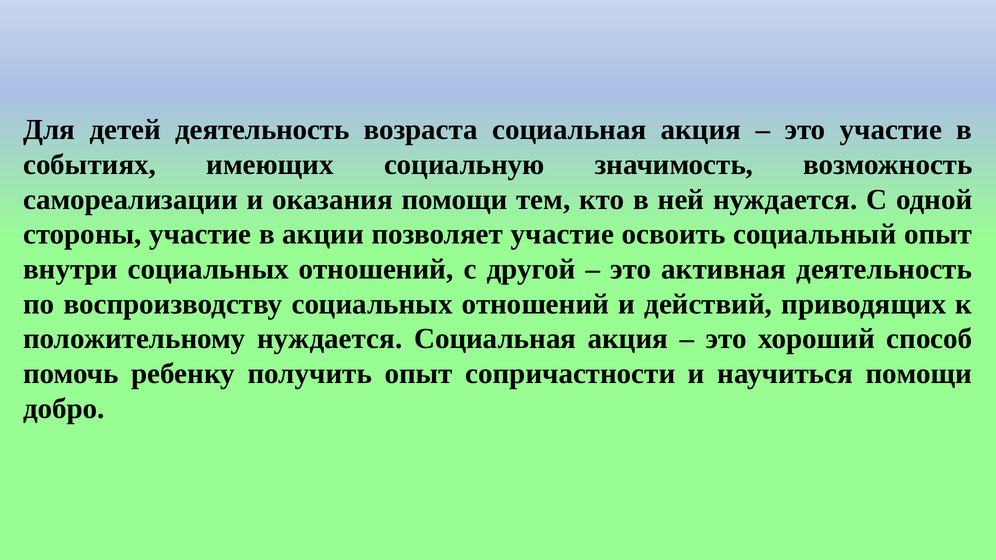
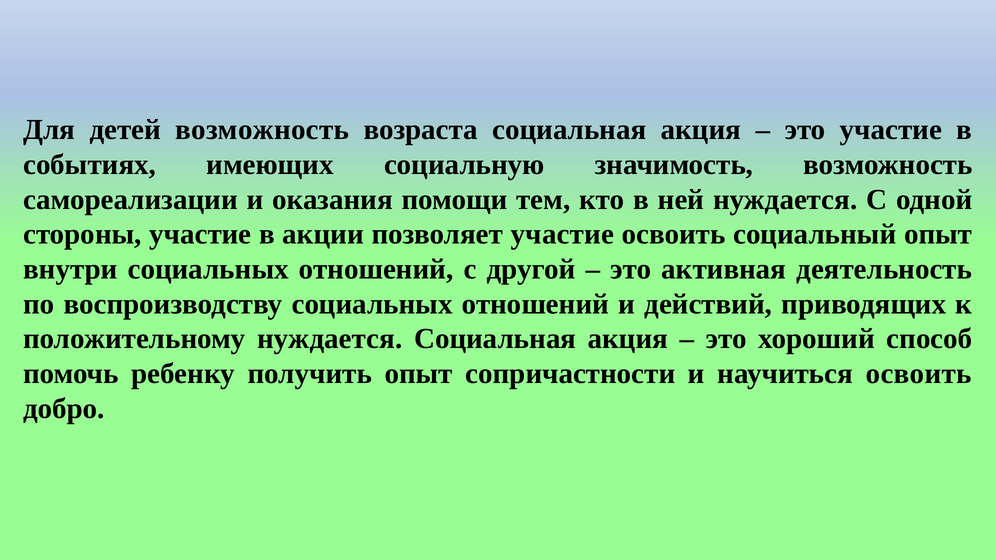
детей деятельность: деятельность -> возможность (262, 130)
научиться помощи: помощи -> освоить (919, 374)
